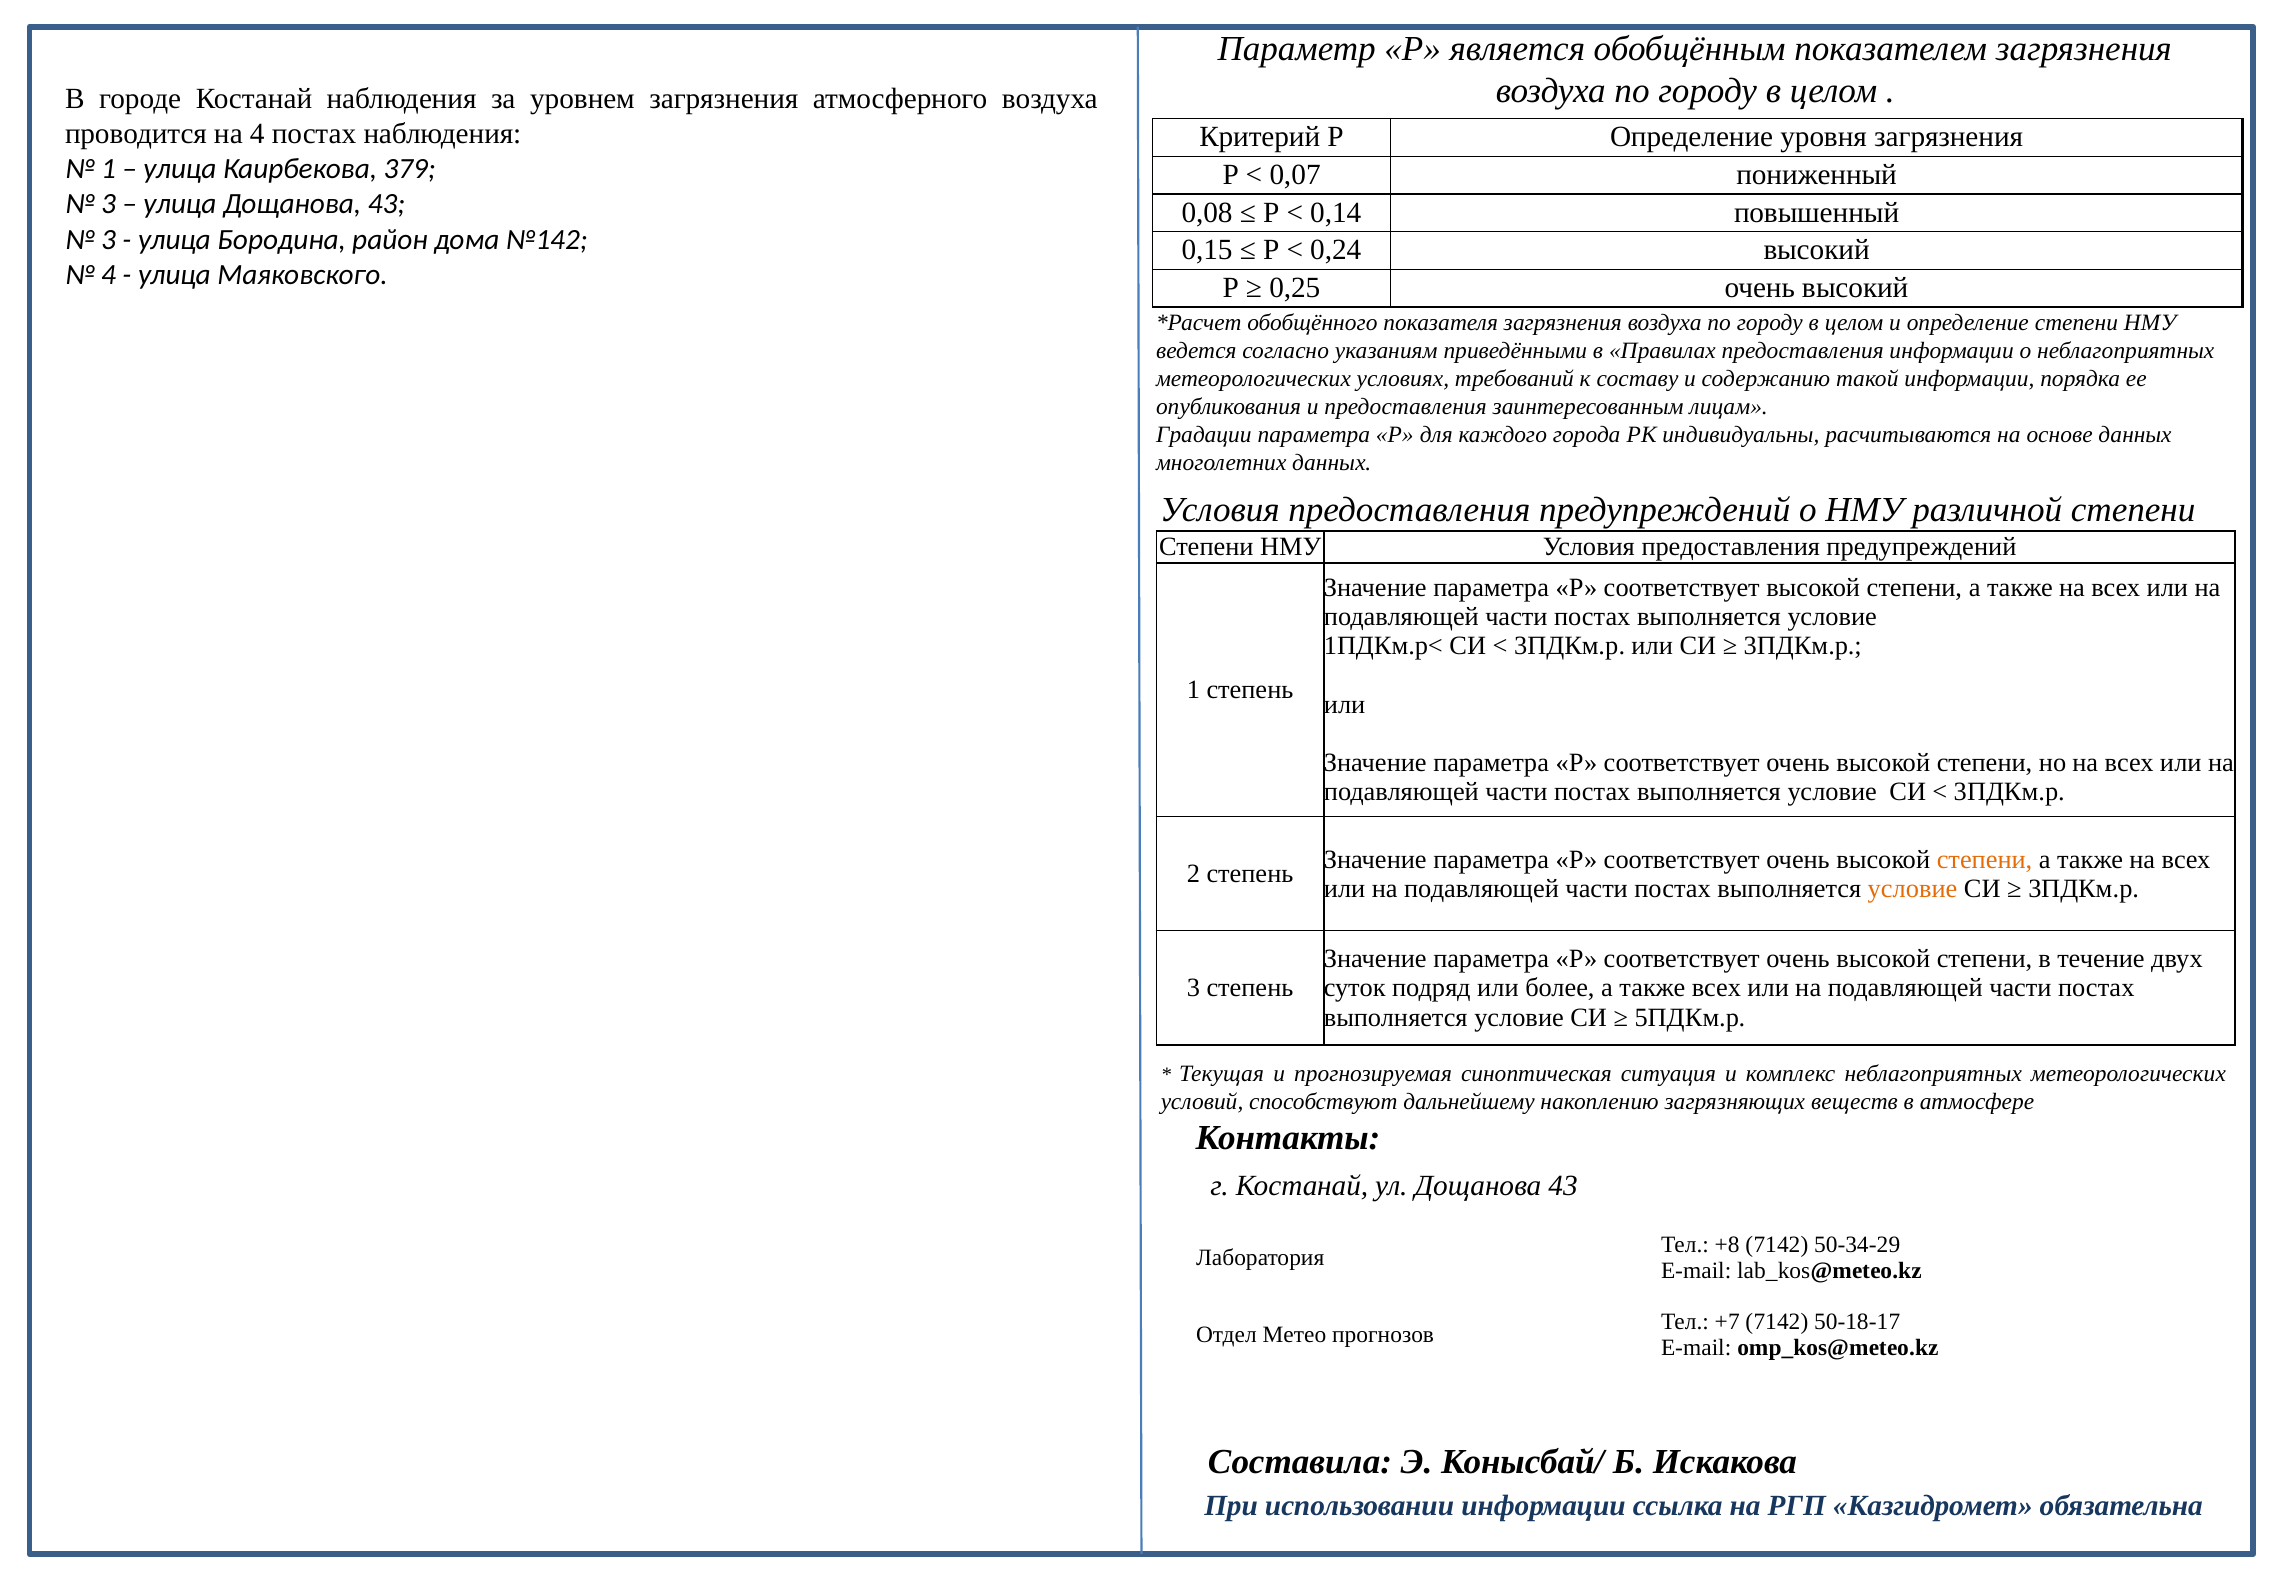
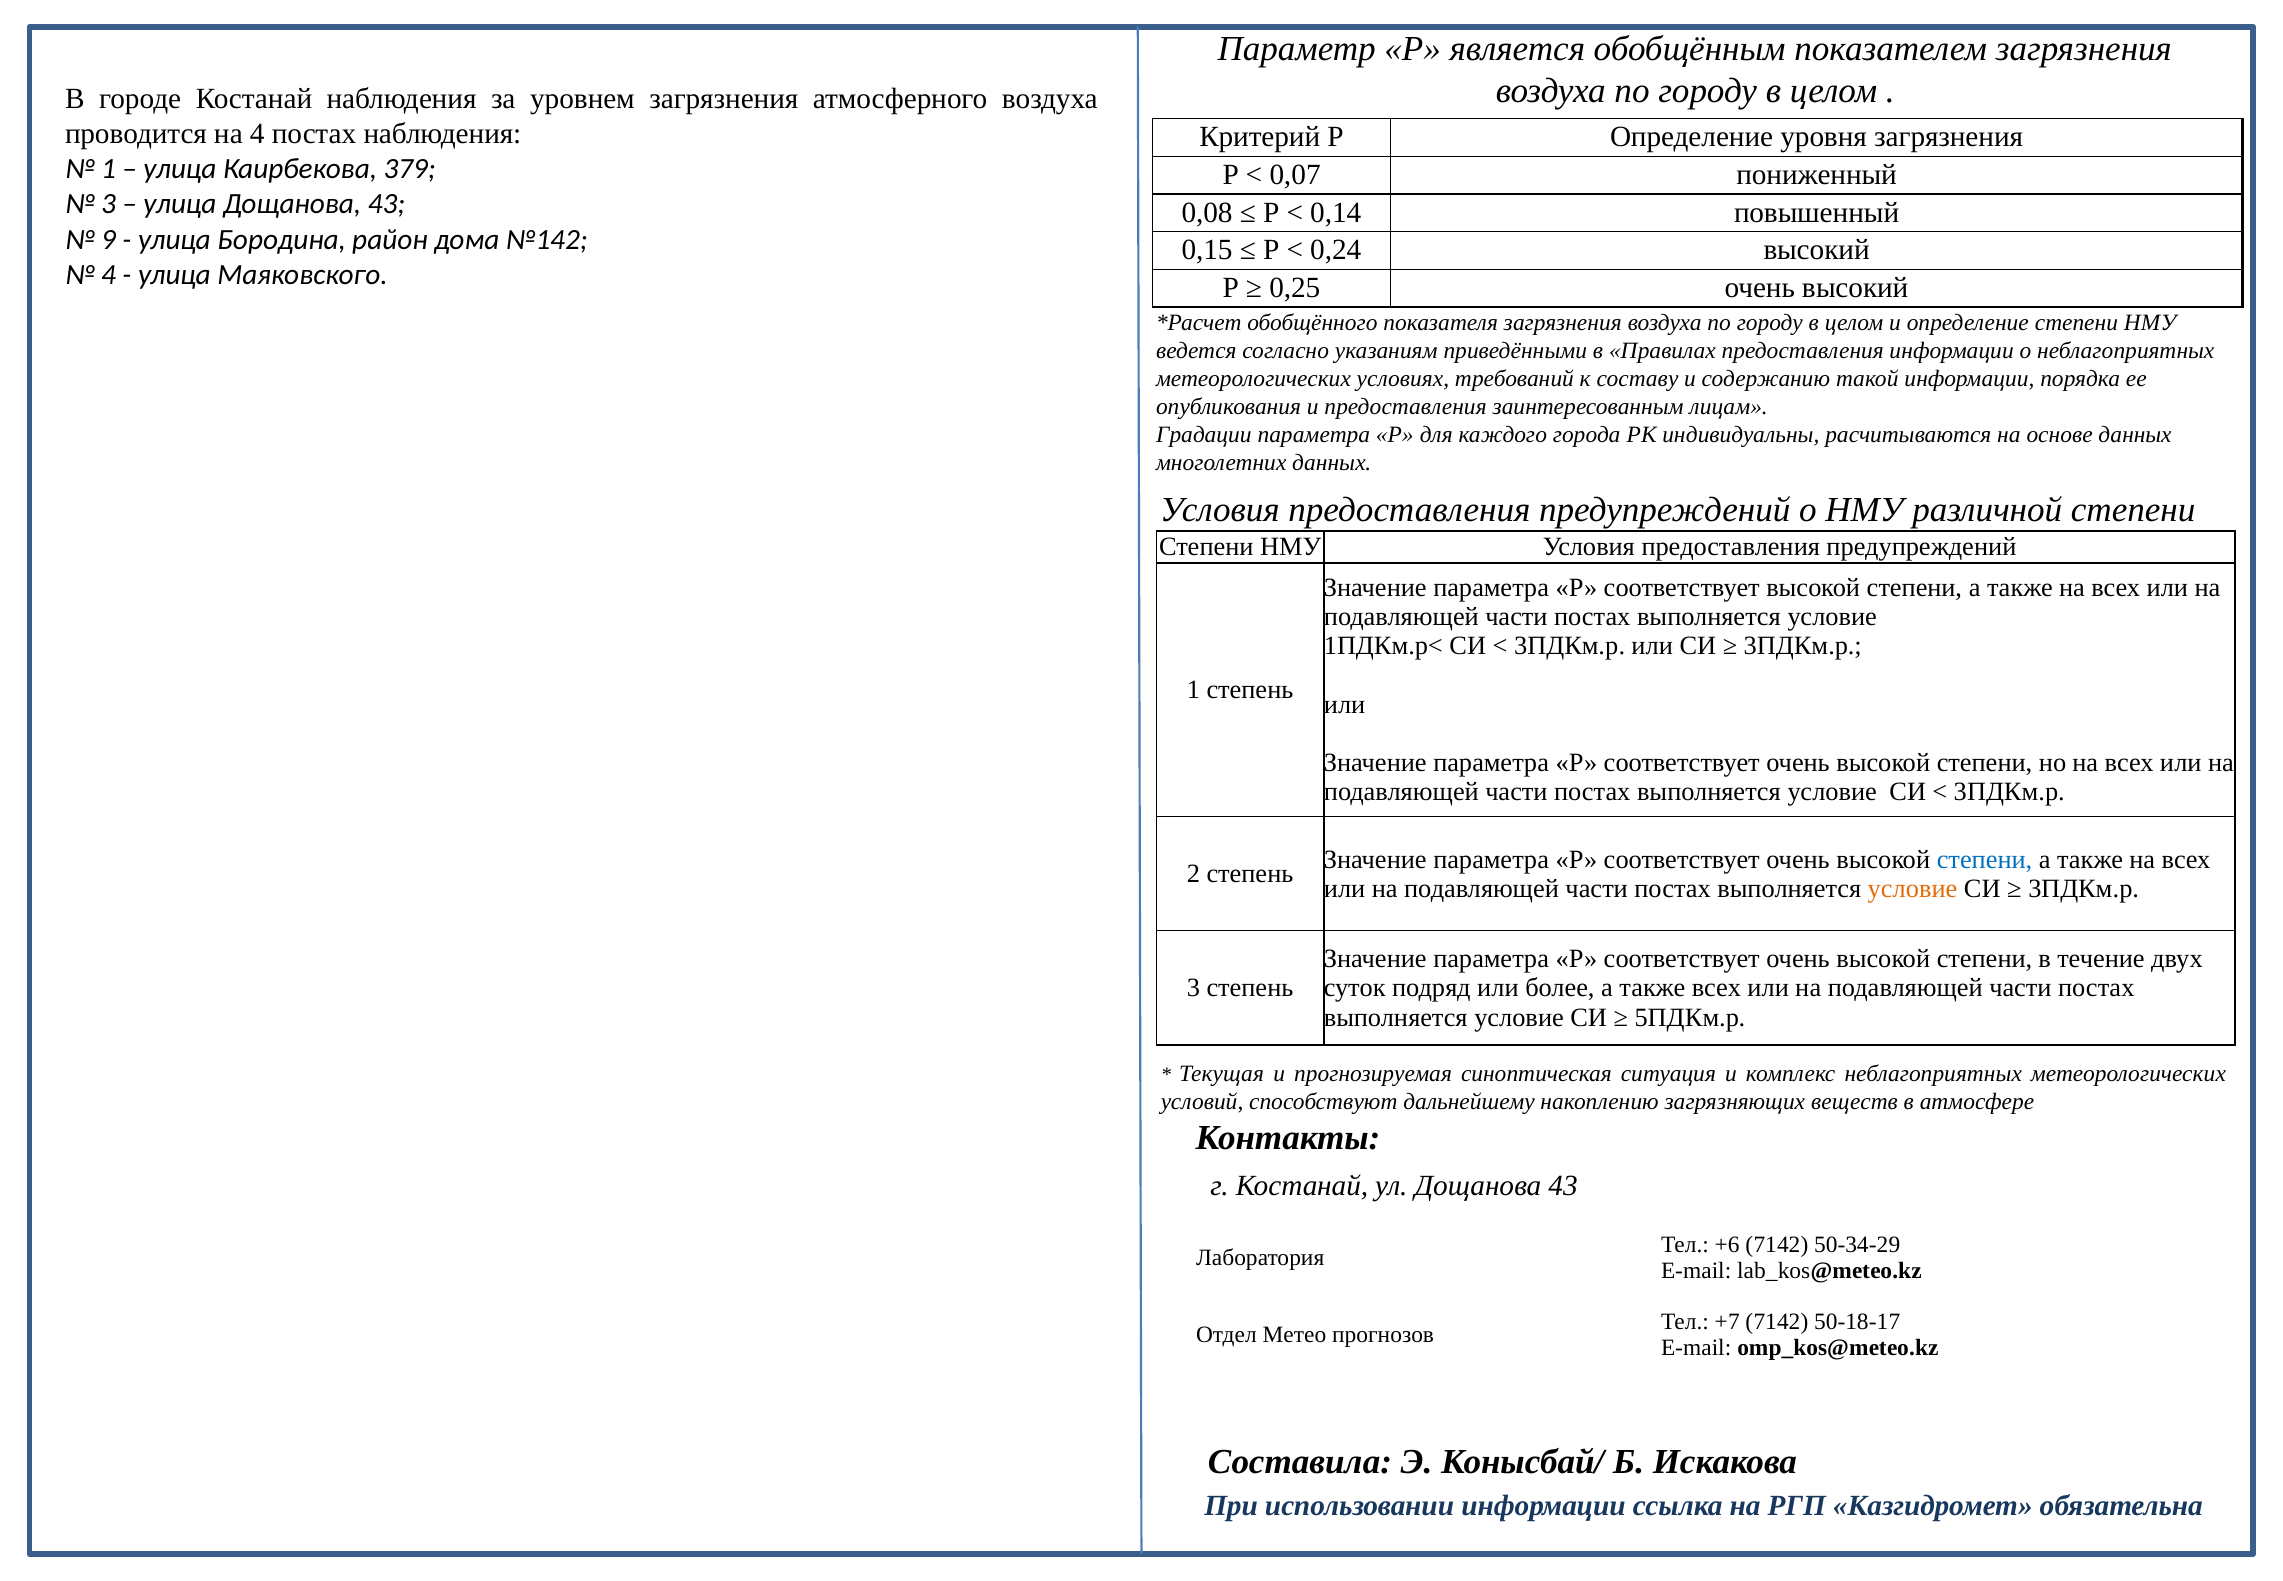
3: 3 -> 9 (109, 239)
степени colour: orange -> blue (1985, 859)
+8: +8 -> +6 (1727, 1244)
